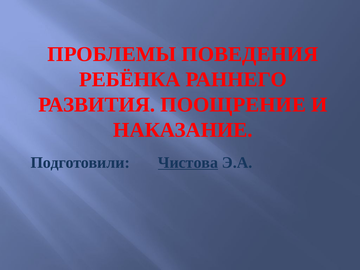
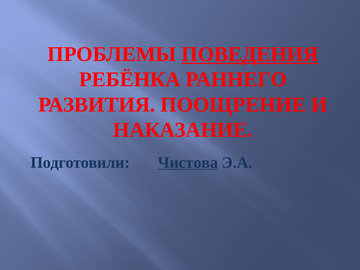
ПОВЕДЕНИЯ underline: none -> present (250, 54)
